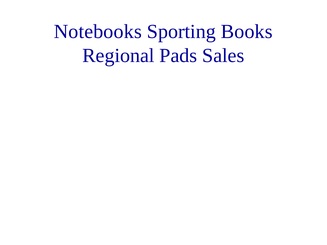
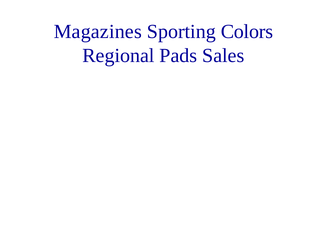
Notebooks: Notebooks -> Magazines (98, 32)
Books: Books -> Colors (247, 32)
